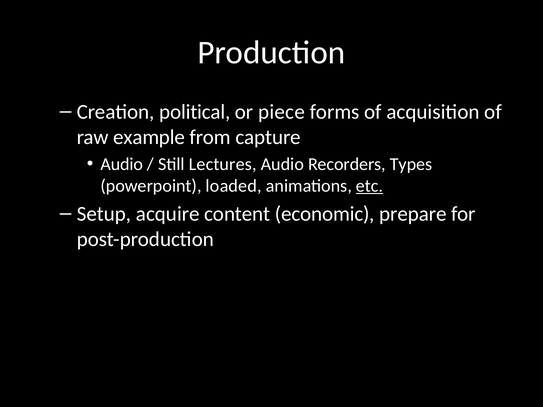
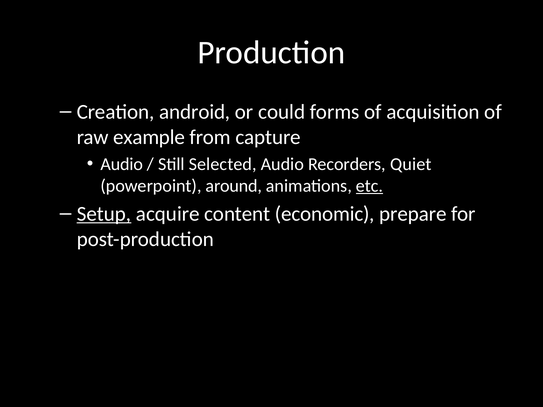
political: political -> android (195, 112)
piece: piece -> could (282, 112)
Lectures: Lectures -> Selected (223, 164)
Types: Types -> Quiet (411, 164)
loaded: loaded -> around (234, 186)
Setup underline: none -> present (104, 214)
